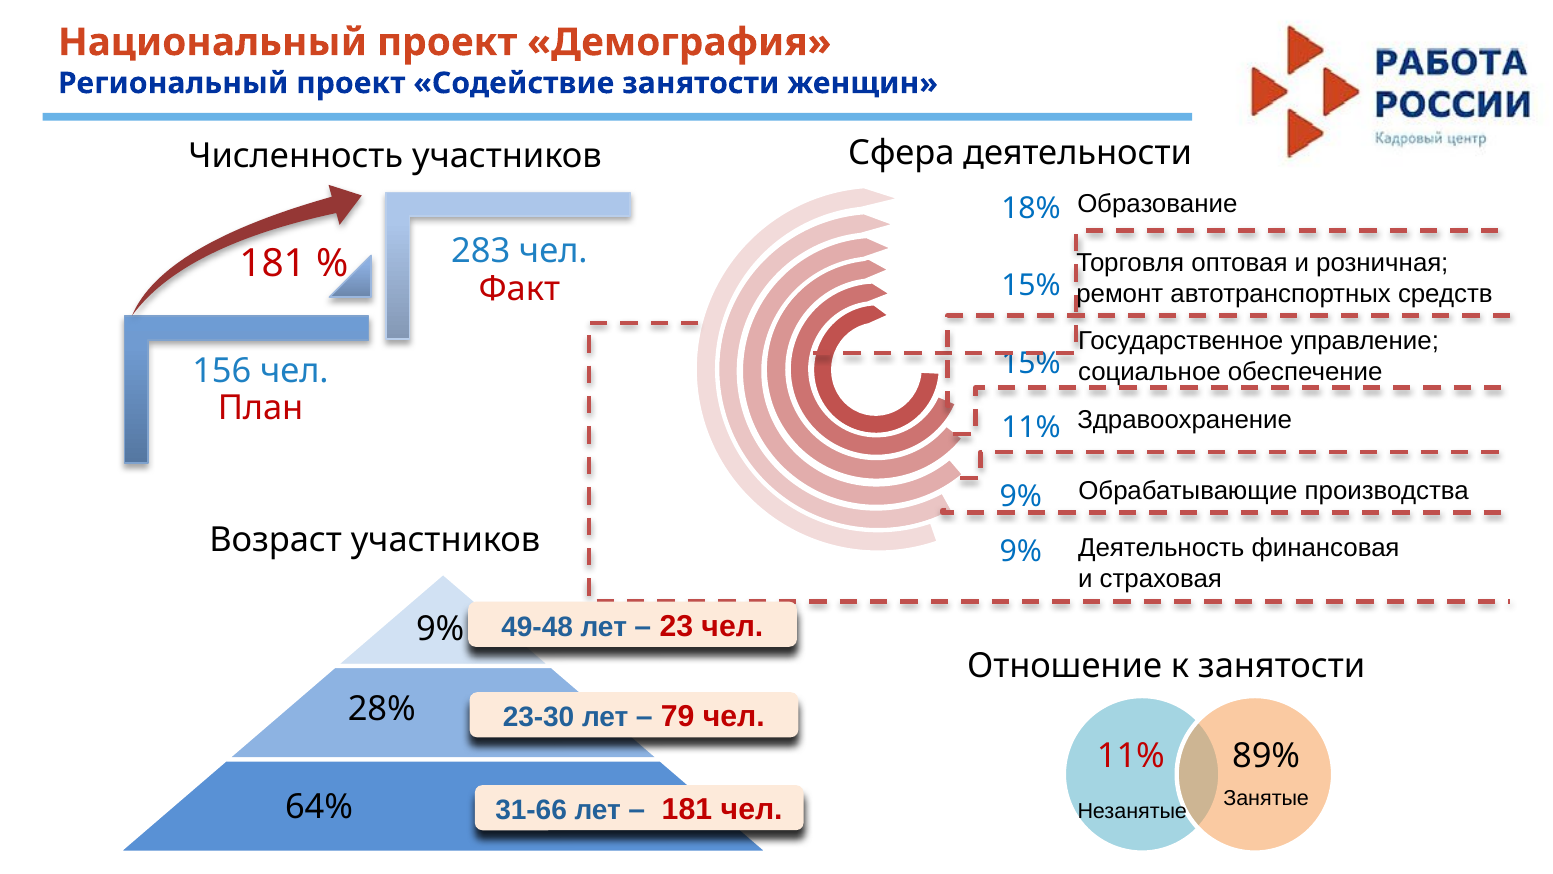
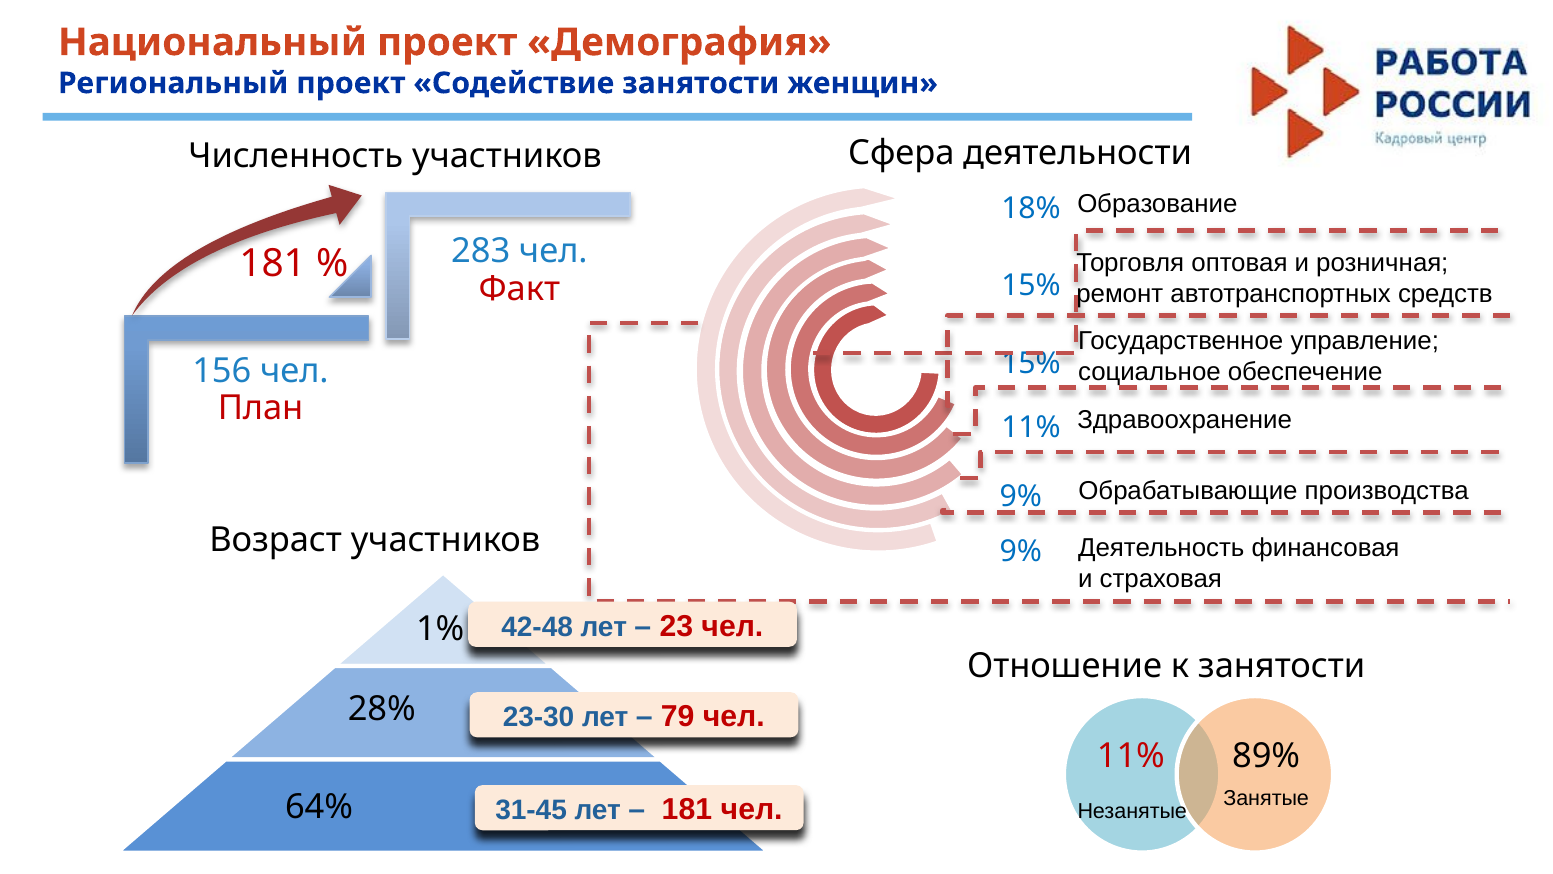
49-48: 49-48 -> 42-48 (537, 627)
9%: 9% -> 1% (440, 629)
31-66: 31-66 -> 31-45 (531, 810)
